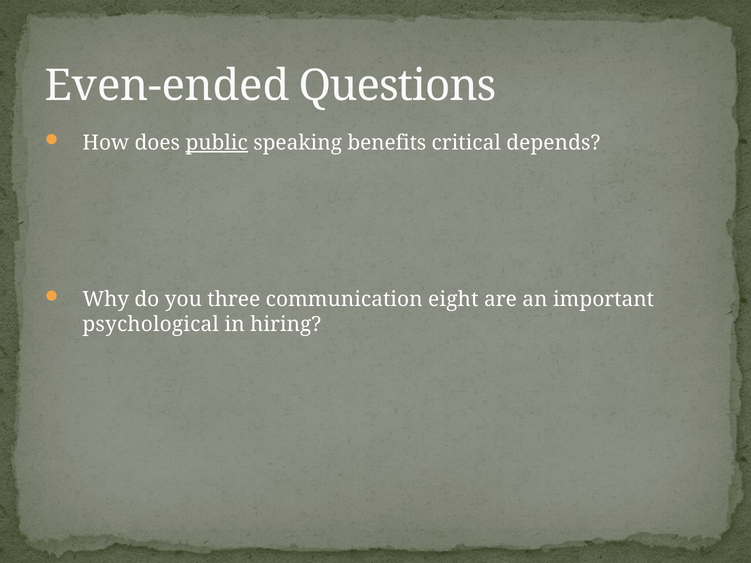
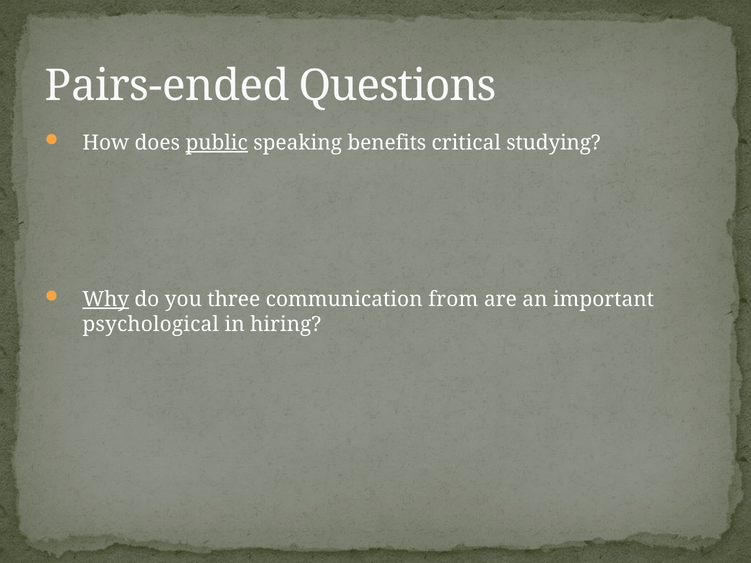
Even-ended: Even-ended -> Pairs-ended (167, 86)
depends: depends -> studying (554, 143)
Why underline: none -> present (106, 299)
eight: eight -> from (453, 299)
